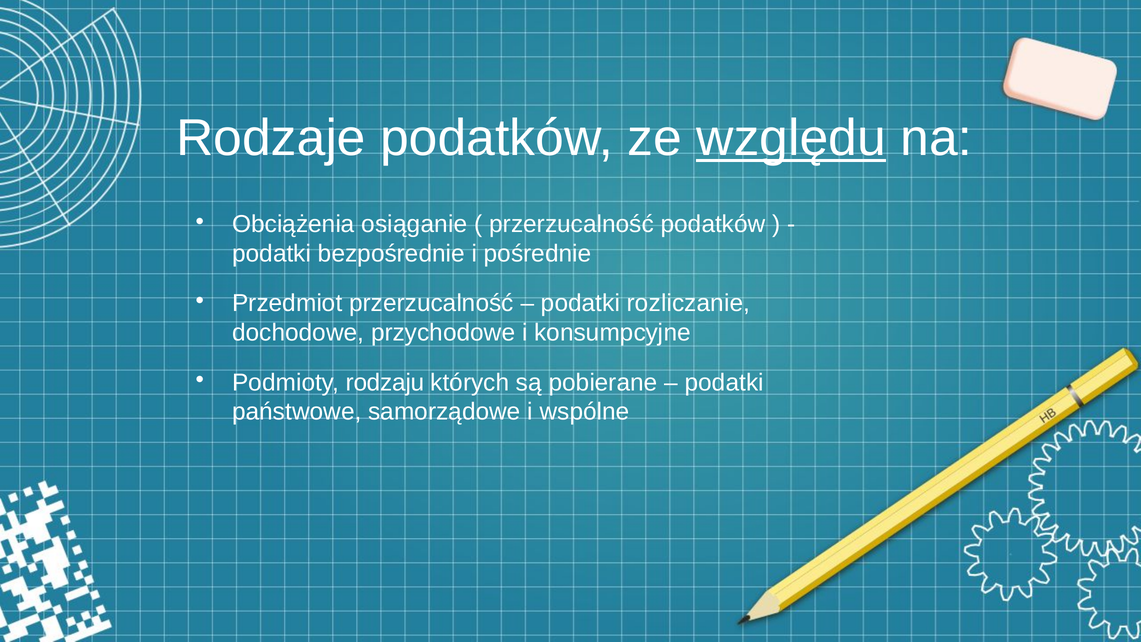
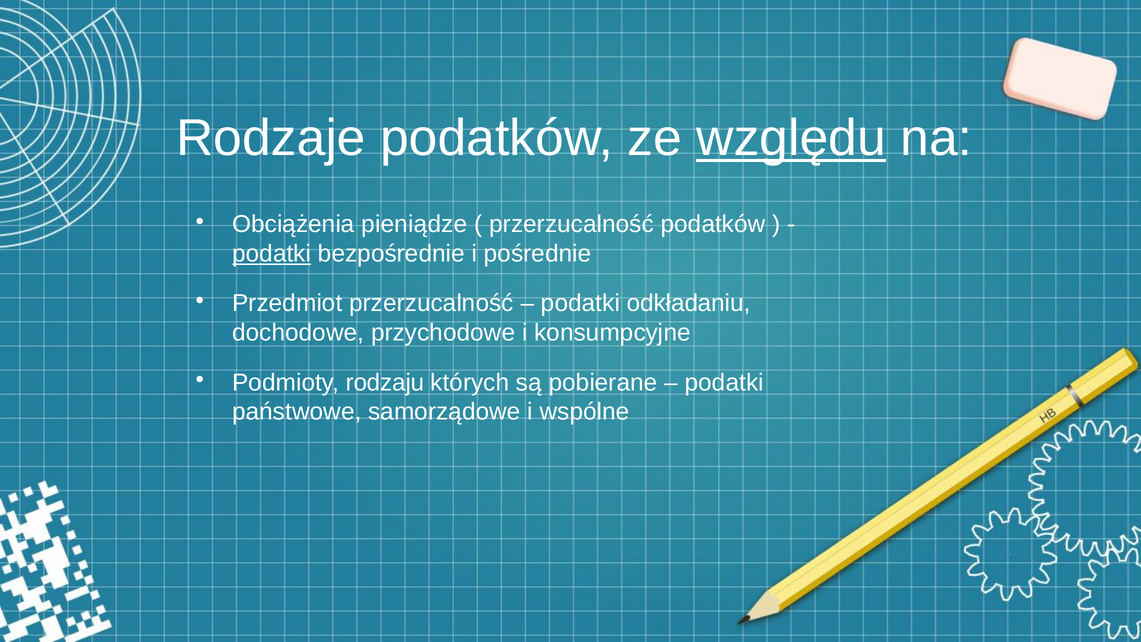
osiąganie: osiąganie -> pieniądze (414, 224)
podatki underline: none -> present (272, 254)
rozliczanie: rozliczanie -> odkładaniu (689, 303)
